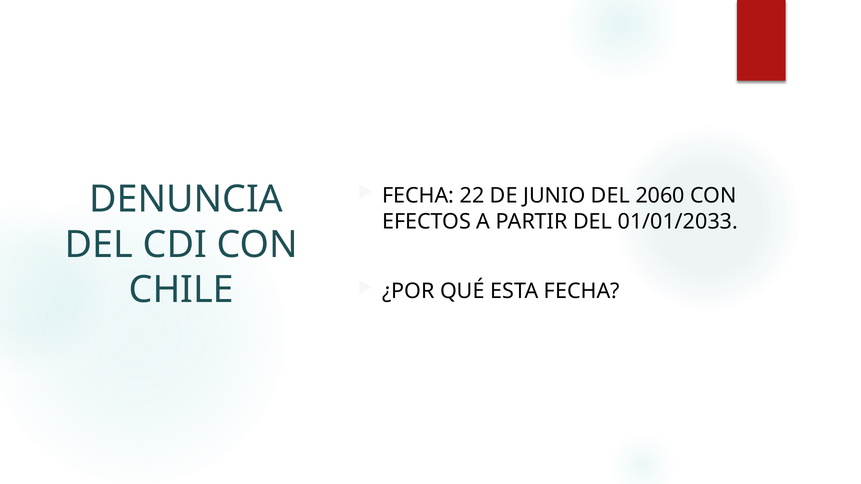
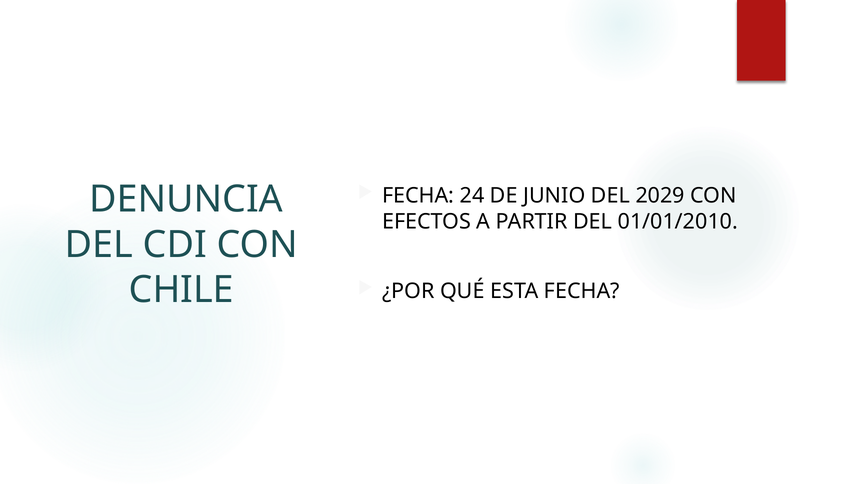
22: 22 -> 24 (472, 196)
2060: 2060 -> 2029 (660, 196)
01/01/2033: 01/01/2033 -> 01/01/2010 (678, 222)
